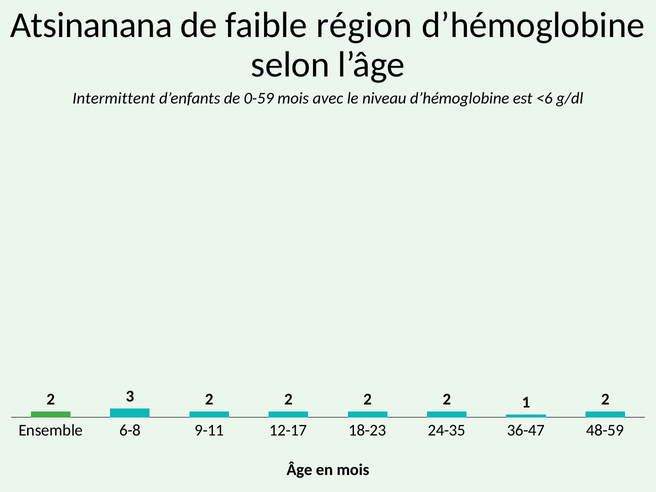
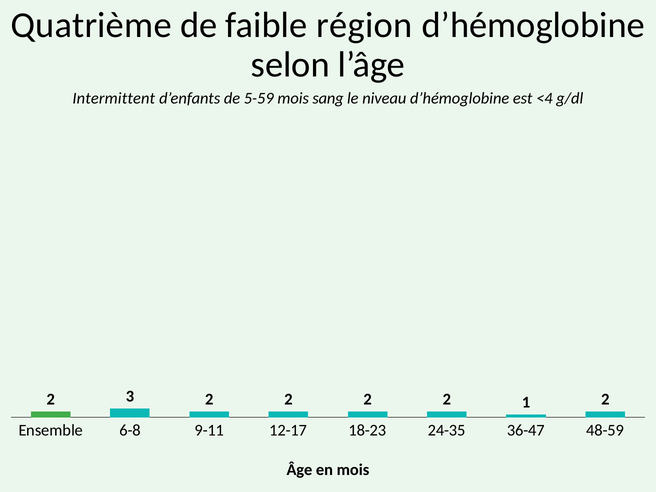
Atsinanana: Atsinanana -> Quatrième (91, 25)
0-59: 0-59 -> 5-59 (259, 98)
avec: avec -> sang (328, 98)
<6: <6 -> <4 (544, 98)
